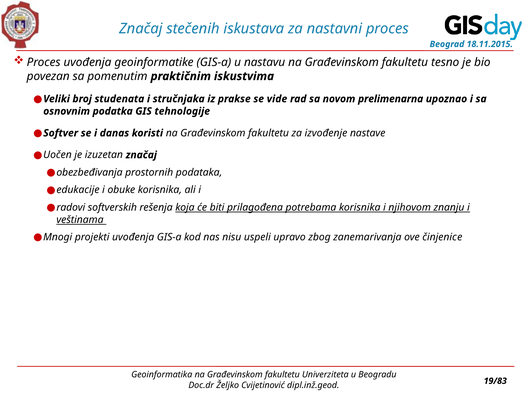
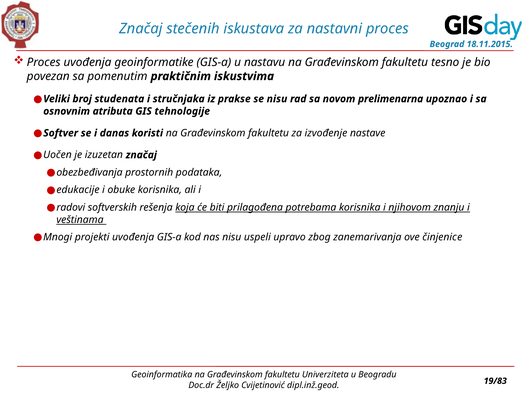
se vide: vide -> nisu (277, 99)
podatka: podatka -> atributa (113, 111)
